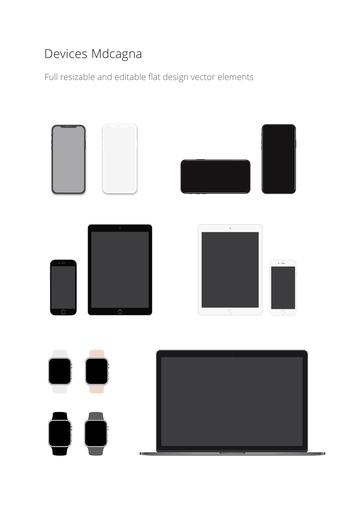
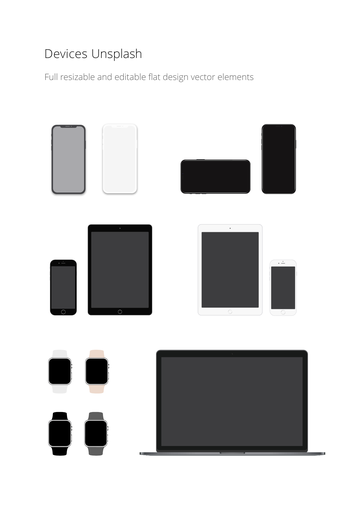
Mdcagna: Mdcagna -> Unsplash (117, 54)
